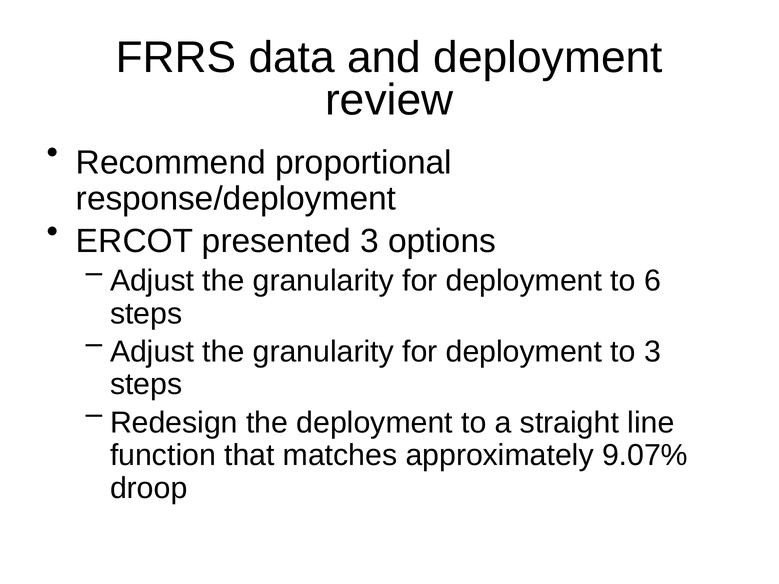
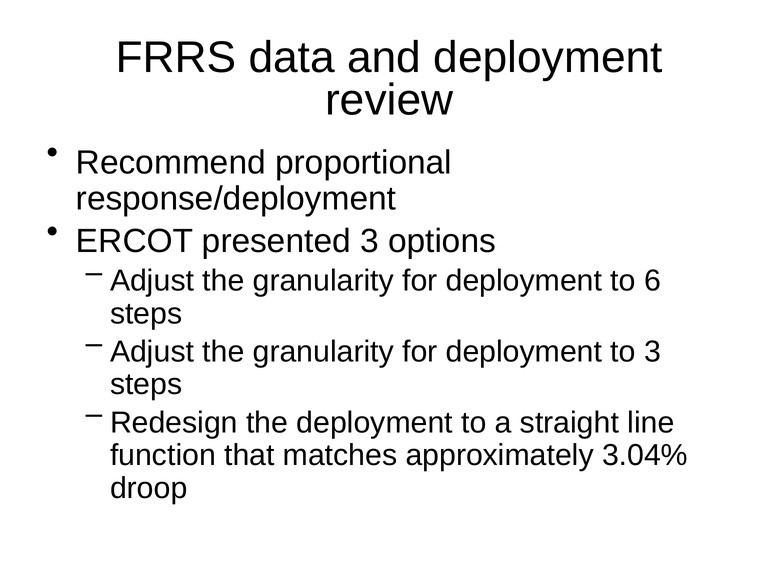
9.07%: 9.07% -> 3.04% (645, 455)
